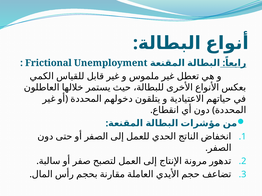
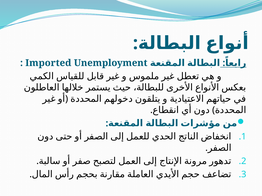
Frictional: Frictional -> Imported (48, 63)
